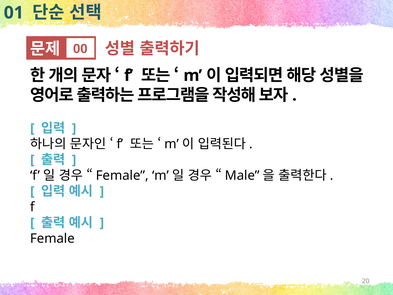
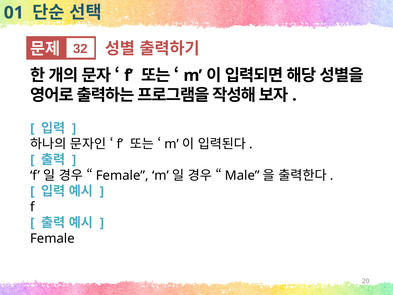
00: 00 -> 32 (80, 49)
